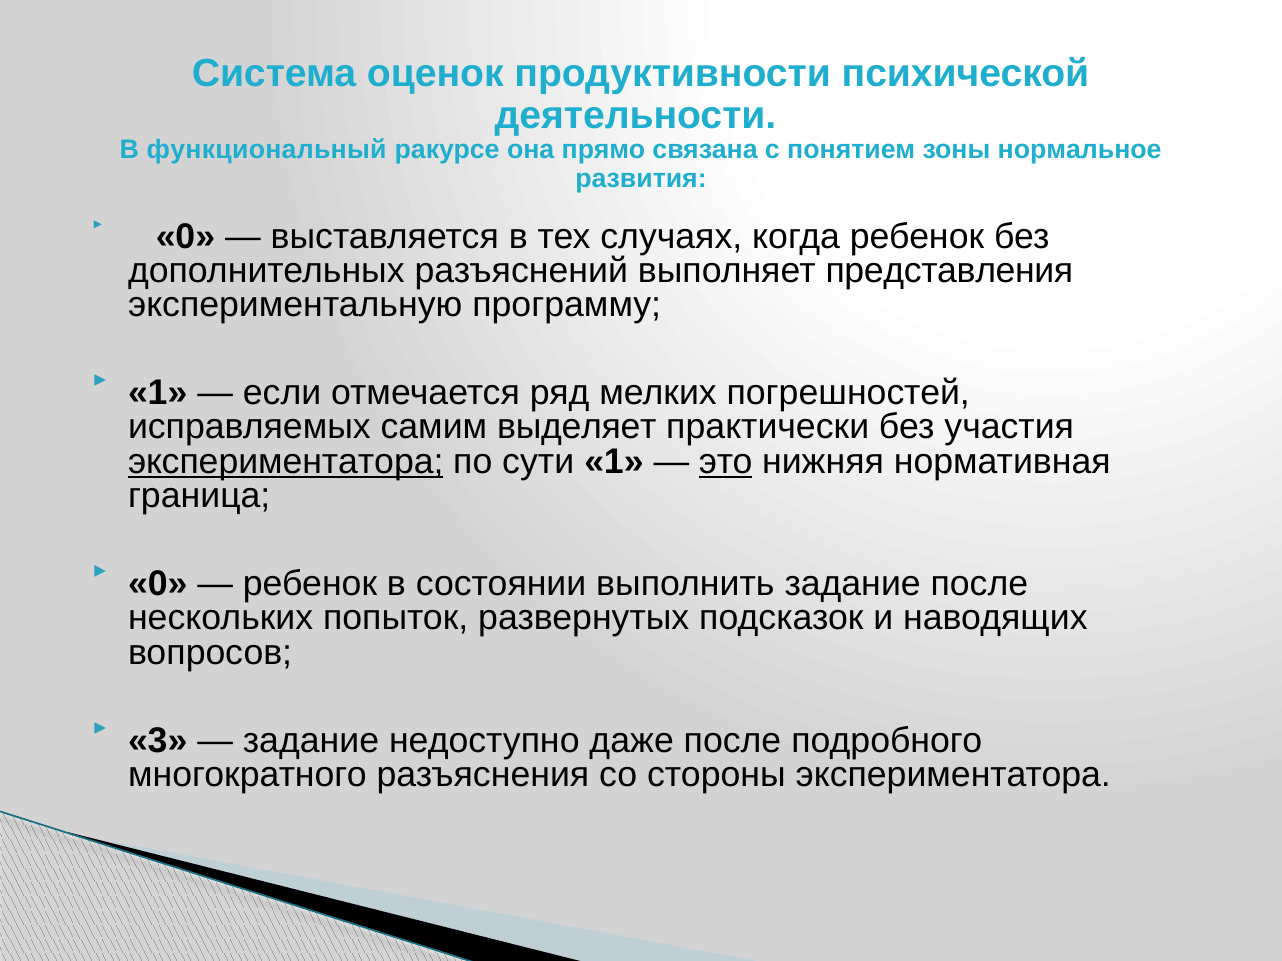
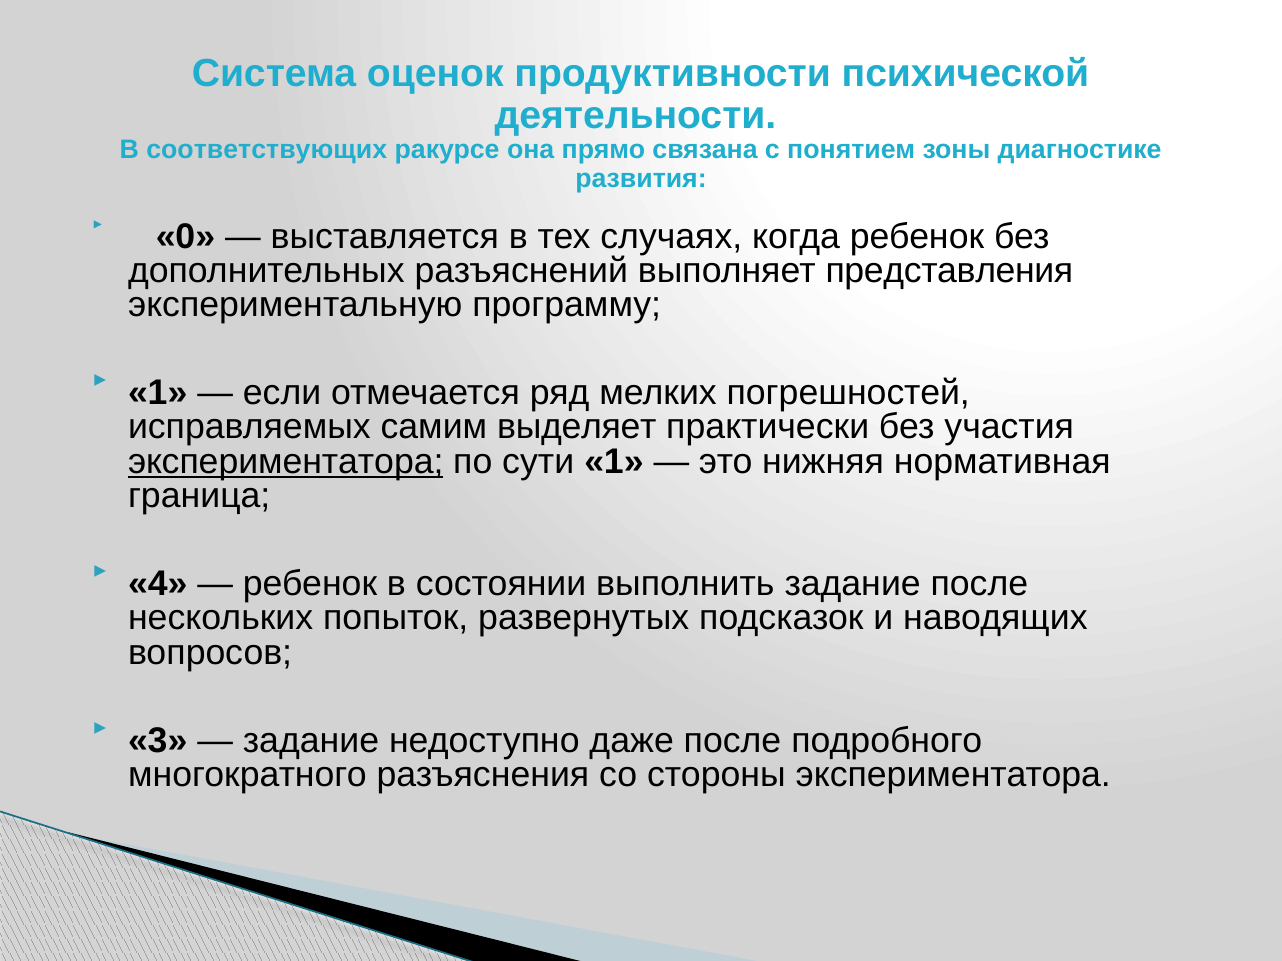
функциональный: функциональный -> соответствующих (267, 150)
нормальное: нормальное -> диагностике (1080, 150)
это underline: present -> none (726, 462)
0: 0 -> 4 (158, 584)
